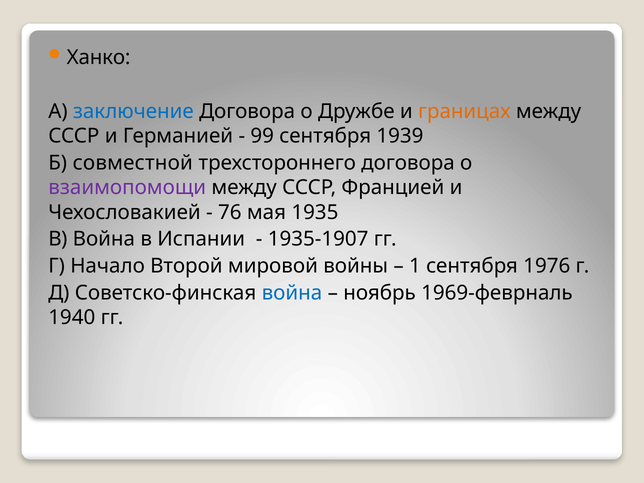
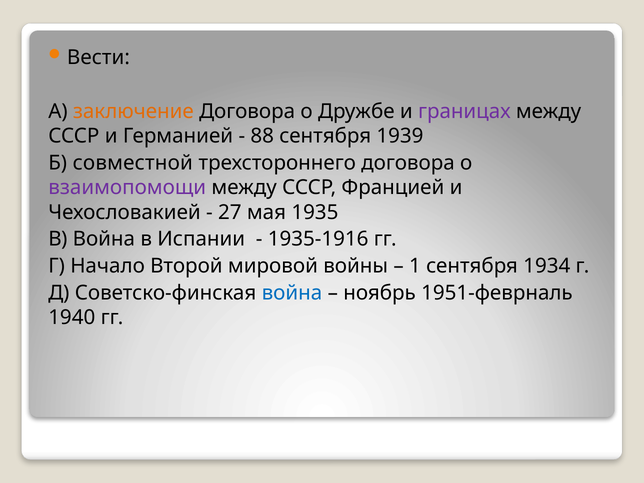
Ханко: Ханко -> Вести (98, 58)
заключение colour: blue -> orange (133, 111)
границах colour: orange -> purple (464, 111)
99: 99 -> 88 (262, 136)
76: 76 -> 27 (230, 212)
1935-1907: 1935-1907 -> 1935-1916 (318, 239)
1976: 1976 -> 1934 (547, 266)
1969-феврналь: 1969-феврналь -> 1951-феврналь (497, 293)
